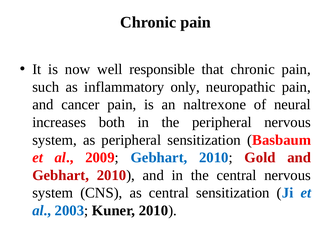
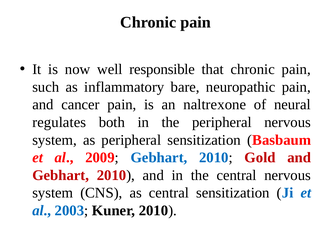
only: only -> bare (185, 87)
increases: increases -> regulates (59, 122)
